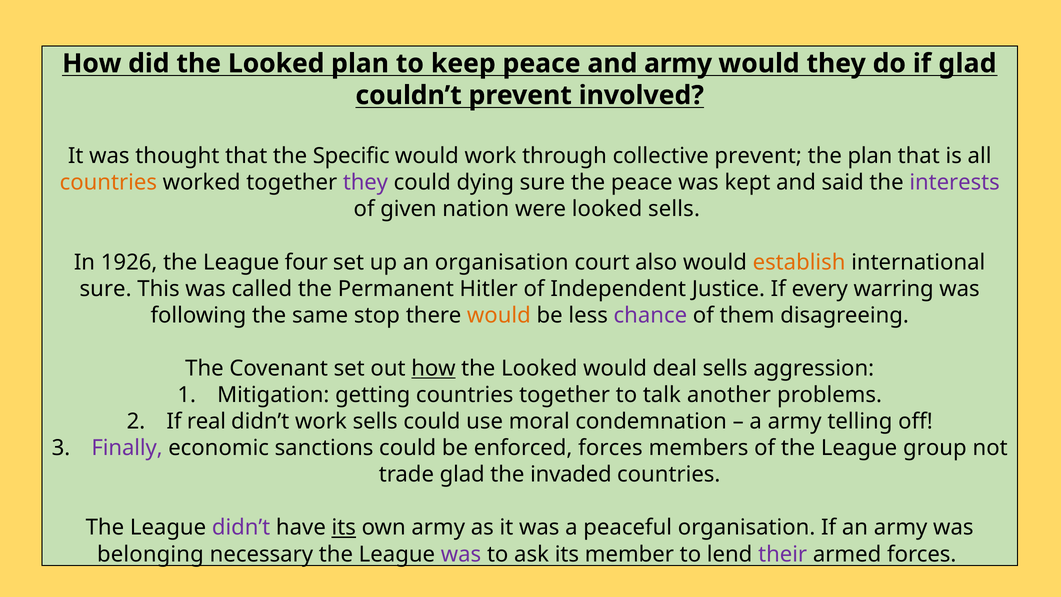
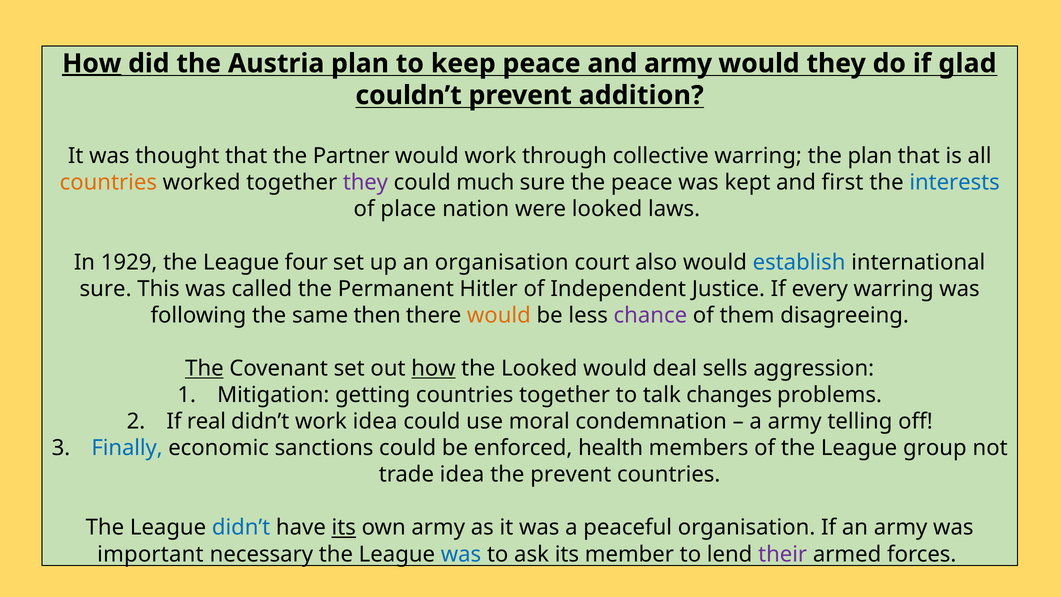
How underline: none -> present (92, 63)
did the Looked: Looked -> Austria (276, 63)
involved: involved -> addition (641, 95)
Specific: Specific -> Partner (351, 156)
collective prevent: prevent -> warring (758, 156)
dying: dying -> much (485, 183)
said: said -> first (843, 183)
interests colour: purple -> blue (955, 183)
given: given -> place (408, 209)
looked sells: sells -> laws (674, 209)
1926: 1926 -> 1929 (129, 262)
establish colour: orange -> blue (799, 262)
stop: stop -> then (377, 315)
The underline: none -> present (204, 368)
another: another -> changes (729, 395)
work sells: sells -> idea (375, 421)
Finally colour: purple -> blue (127, 448)
enforced forces: forces -> health (611, 448)
trade glad: glad -> idea (462, 474)
the invaded: invaded -> prevent (571, 474)
didn’t colour: purple -> blue (241, 528)
belonging: belonging -> important (150, 554)
was colour: purple -> blue (461, 554)
